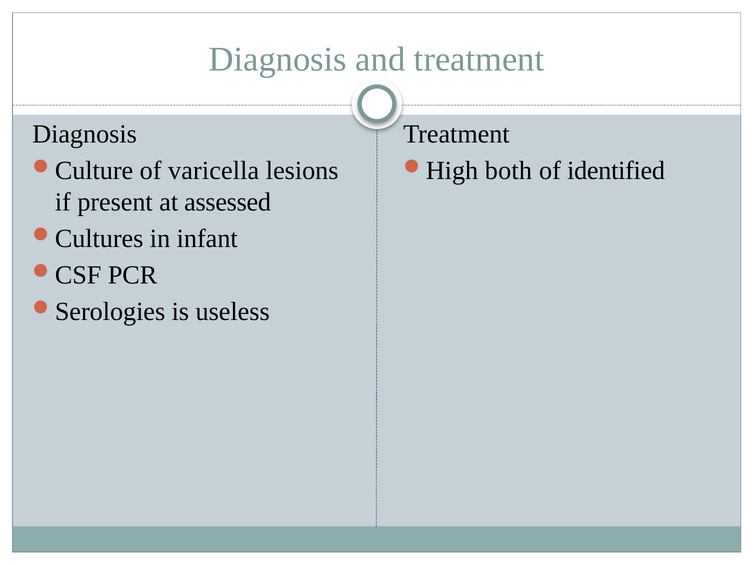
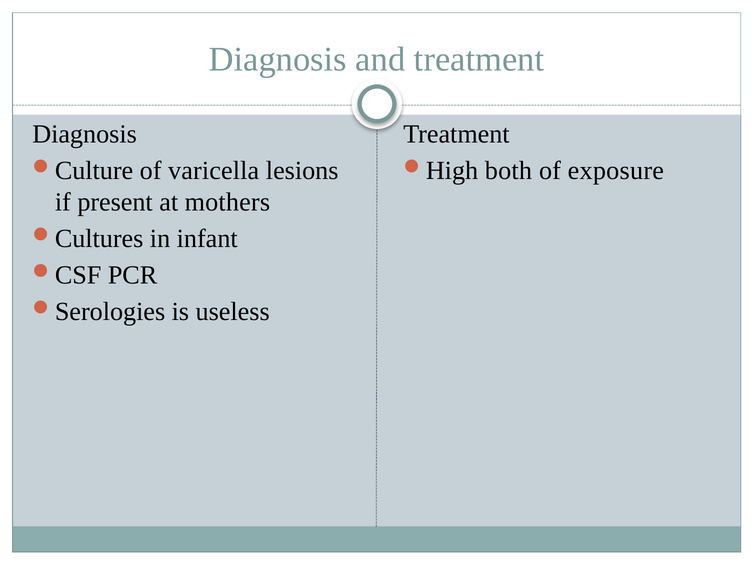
identified: identified -> exposure (616, 171)
assessed: assessed -> mothers (227, 202)
